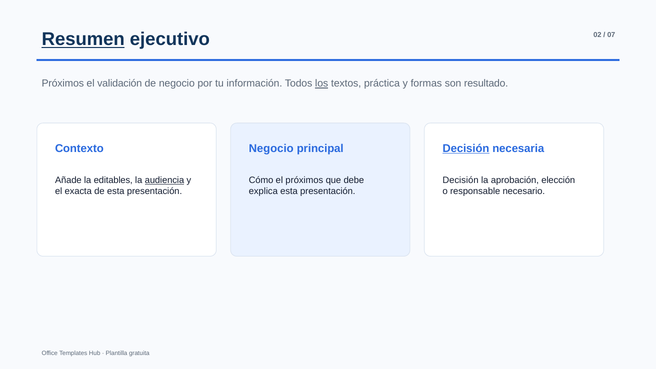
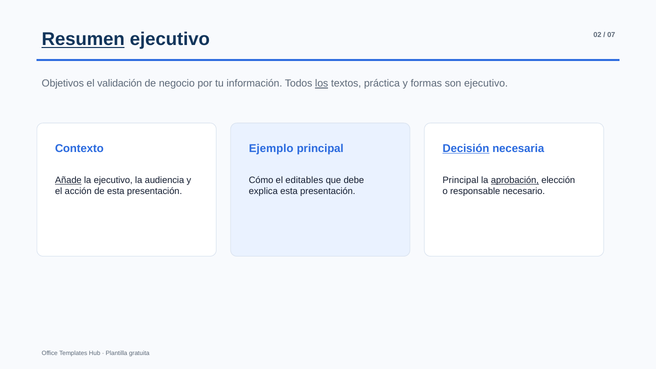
Próximos: Próximos -> Objetivos (63, 84)
son resultado: resultado -> ejecutivo (486, 84)
Negocio: Negocio -> Ejemplo (271, 148)
Añade underline: none -> present (68, 180)
la editables: editables -> ejecutivo (113, 180)
audiencia underline: present -> none (164, 180)
el próximos: próximos -> editables (304, 180)
Decisión: Decisión -> Principal (461, 180)
aprobación underline: none -> present (515, 180)
exacta: exacta -> acción (78, 191)
